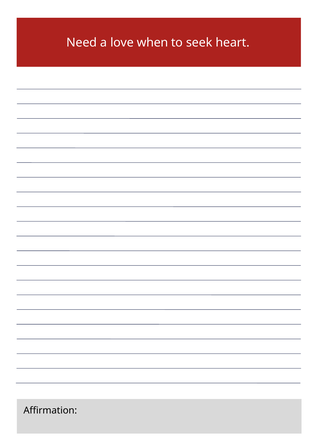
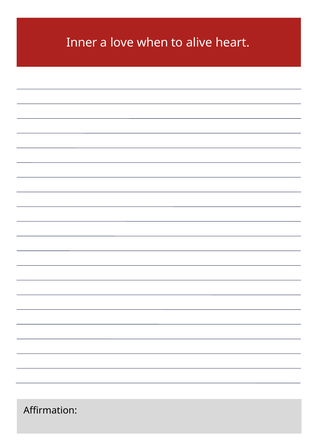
Need: Need -> Inner (82, 43)
seek: seek -> alive (199, 43)
